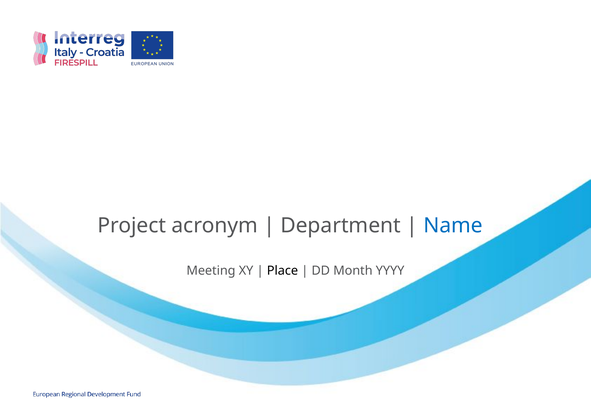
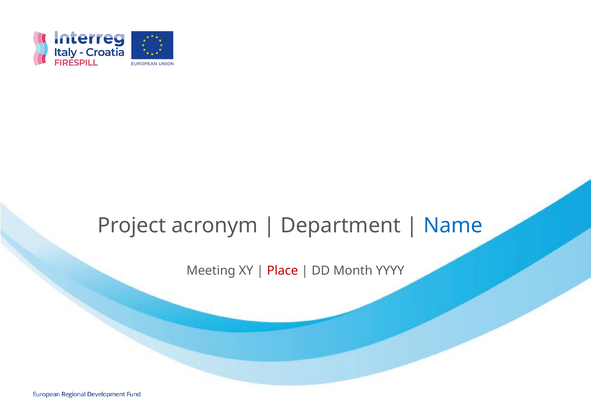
Place colour: black -> red (282, 271)
